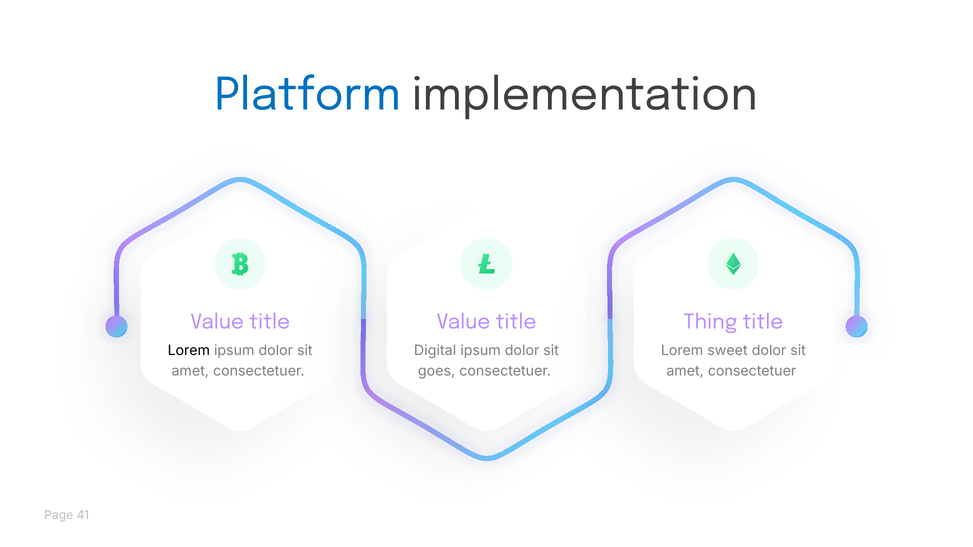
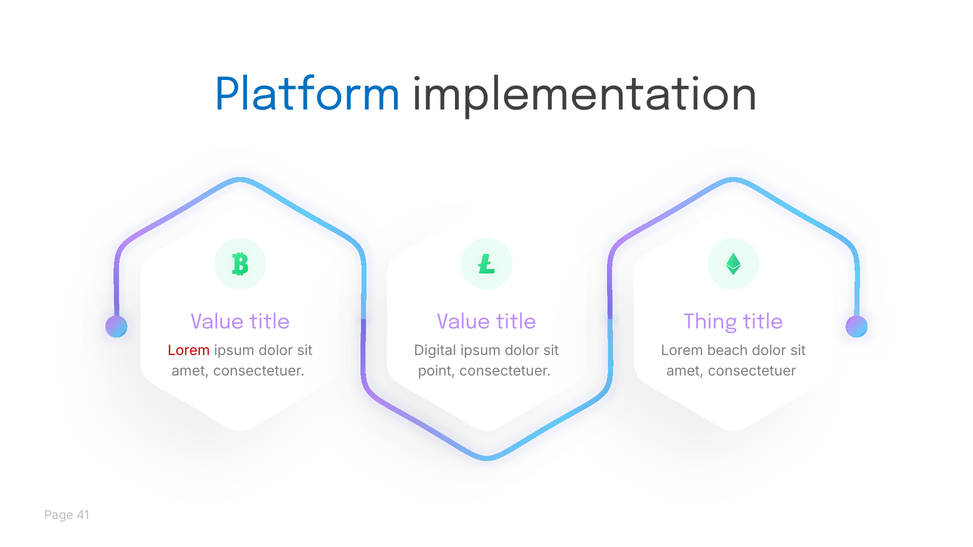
Lorem colour: black -> red (189, 351)
sweet: sweet -> beach (728, 351)
goes: goes -> point (437, 371)
